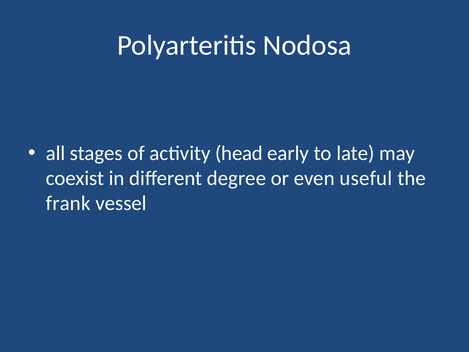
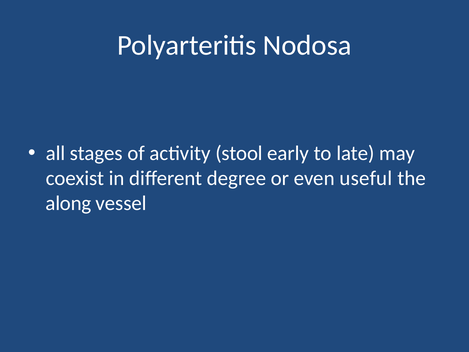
head: head -> stool (239, 153)
frank: frank -> along (68, 203)
